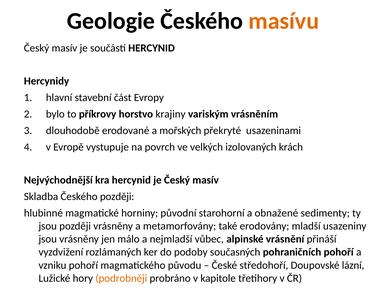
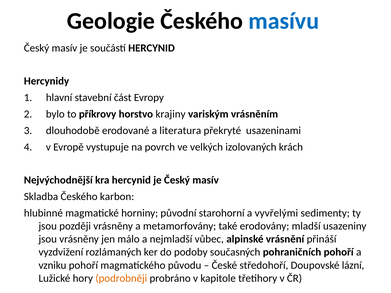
masívu colour: orange -> blue (284, 21)
mořských: mořských -> literatura (180, 131)
Českého později: později -> karbon (117, 197)
obnažené: obnažené -> vyvřelými (276, 213)
